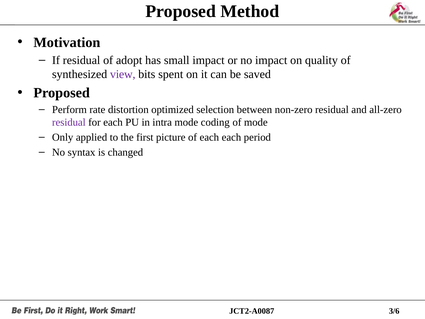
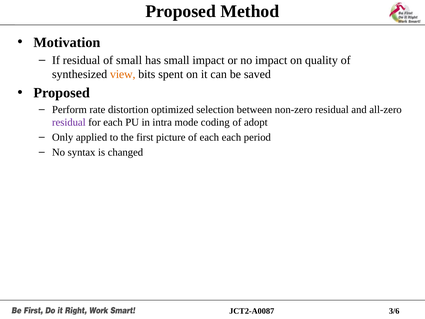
of adopt: adopt -> small (129, 60)
view colour: purple -> orange (123, 74)
of mode: mode -> adopt (256, 122)
